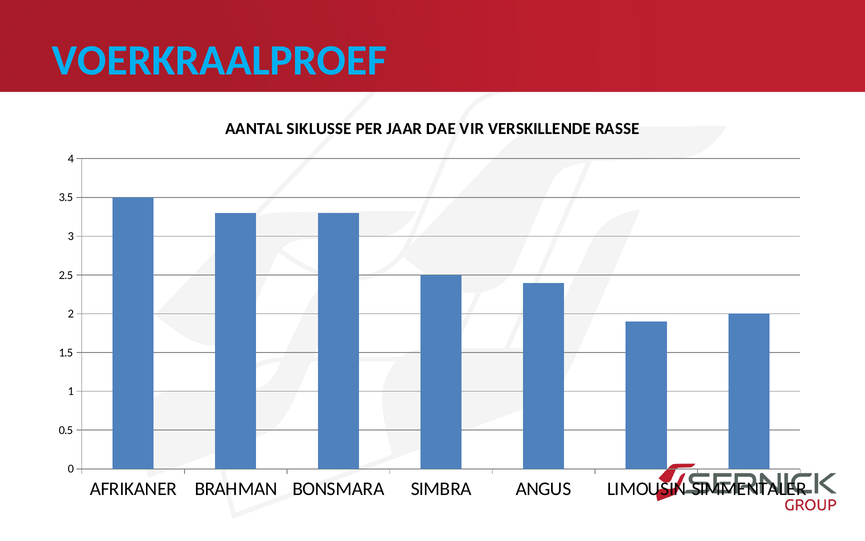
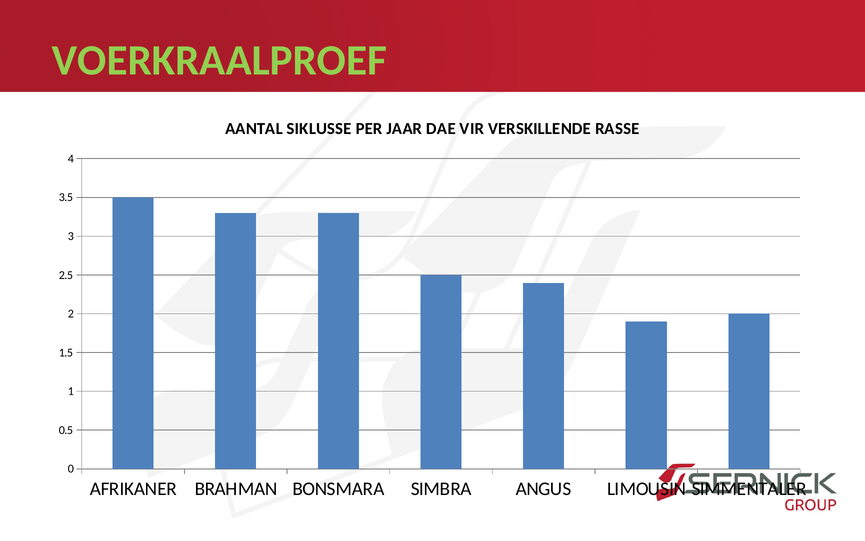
VOERKRAALPROEF colour: light blue -> light green (219, 60)
